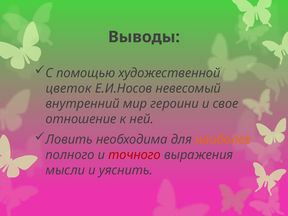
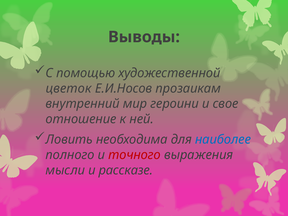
невесомый: невесомый -> прозаикам (188, 88)
наиболее colour: orange -> blue (223, 139)
уяснить: уяснить -> рассказе (126, 170)
